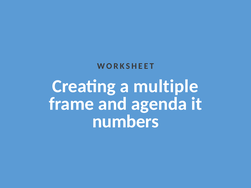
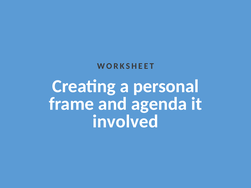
multiple: multiple -> personal (166, 86)
numbers: numbers -> involved (125, 122)
